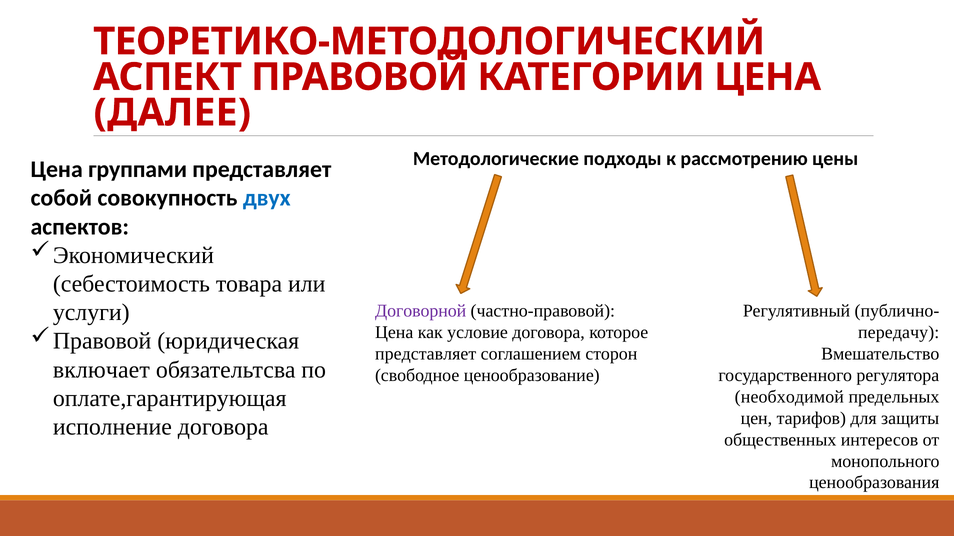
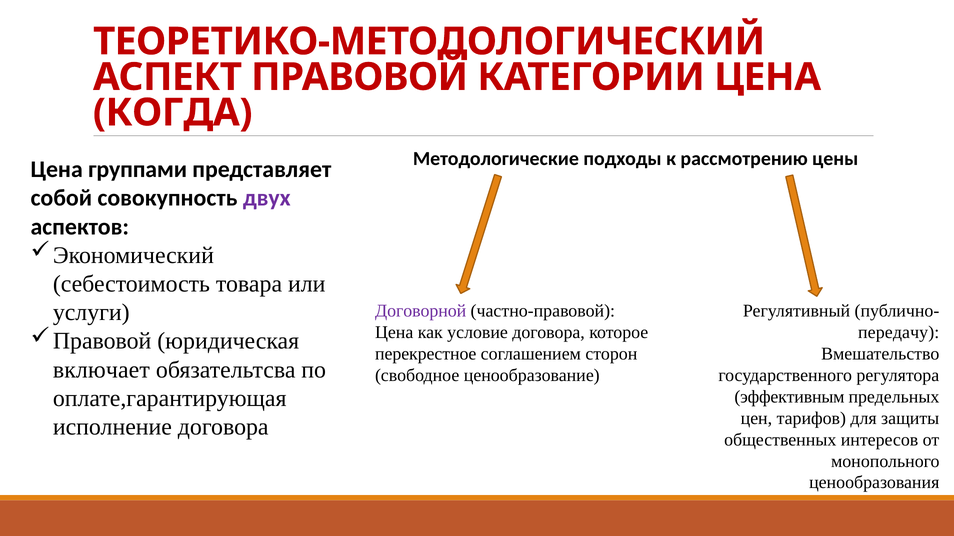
ДАЛЕЕ: ДАЛЕЕ -> КОГДА (173, 113)
двух colour: blue -> purple (267, 198)
представляет: представляет -> перекрестное (426, 354)
необходимой: необходимой -> эффективным (789, 397)
